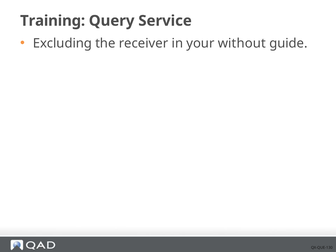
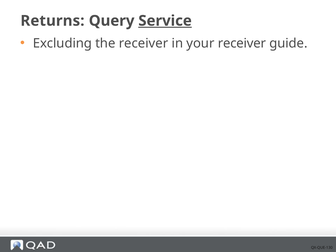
Training: Training -> Returns (52, 21)
Service underline: none -> present (165, 21)
your without: without -> receiver (242, 43)
